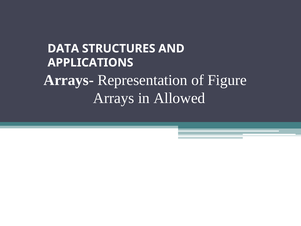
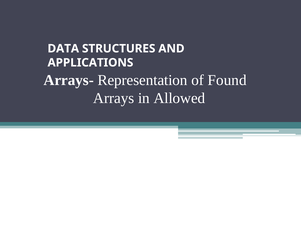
Figure: Figure -> Found (227, 80)
